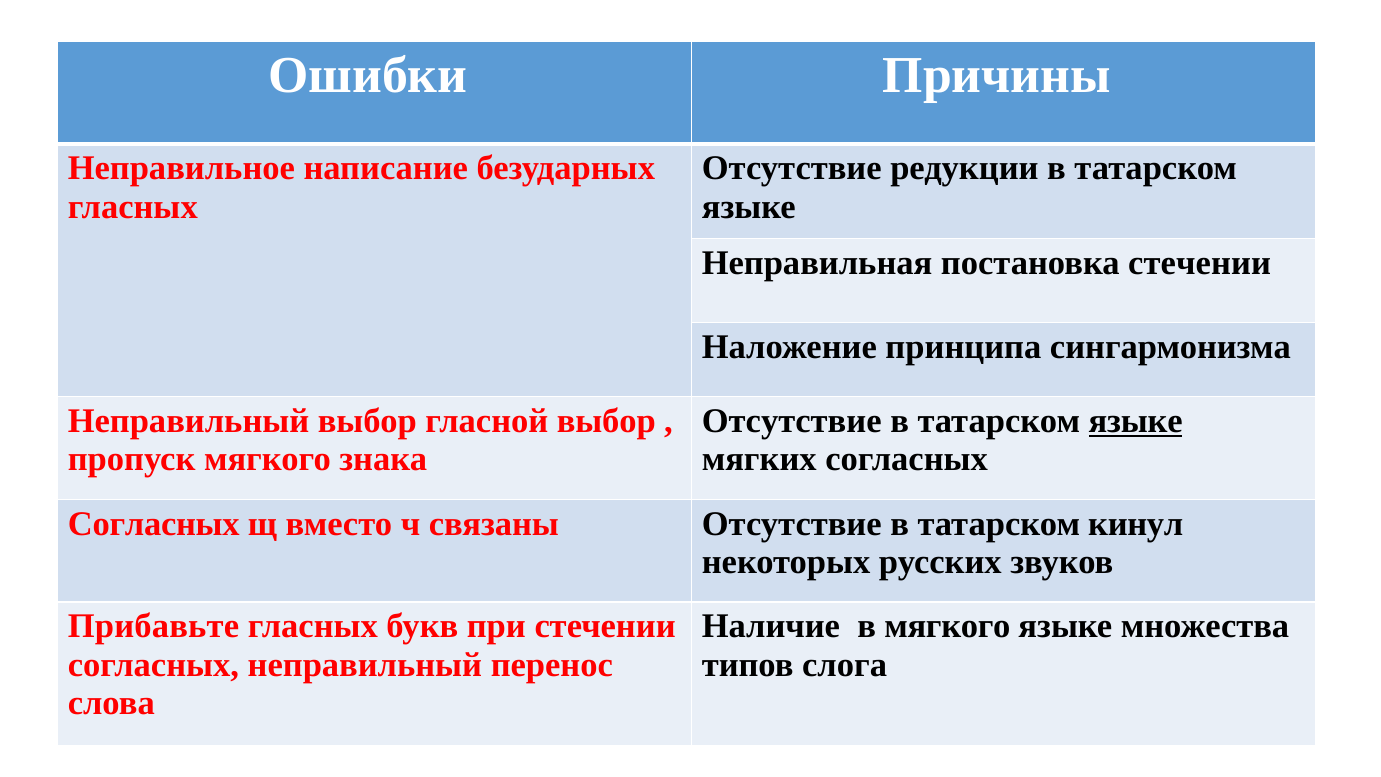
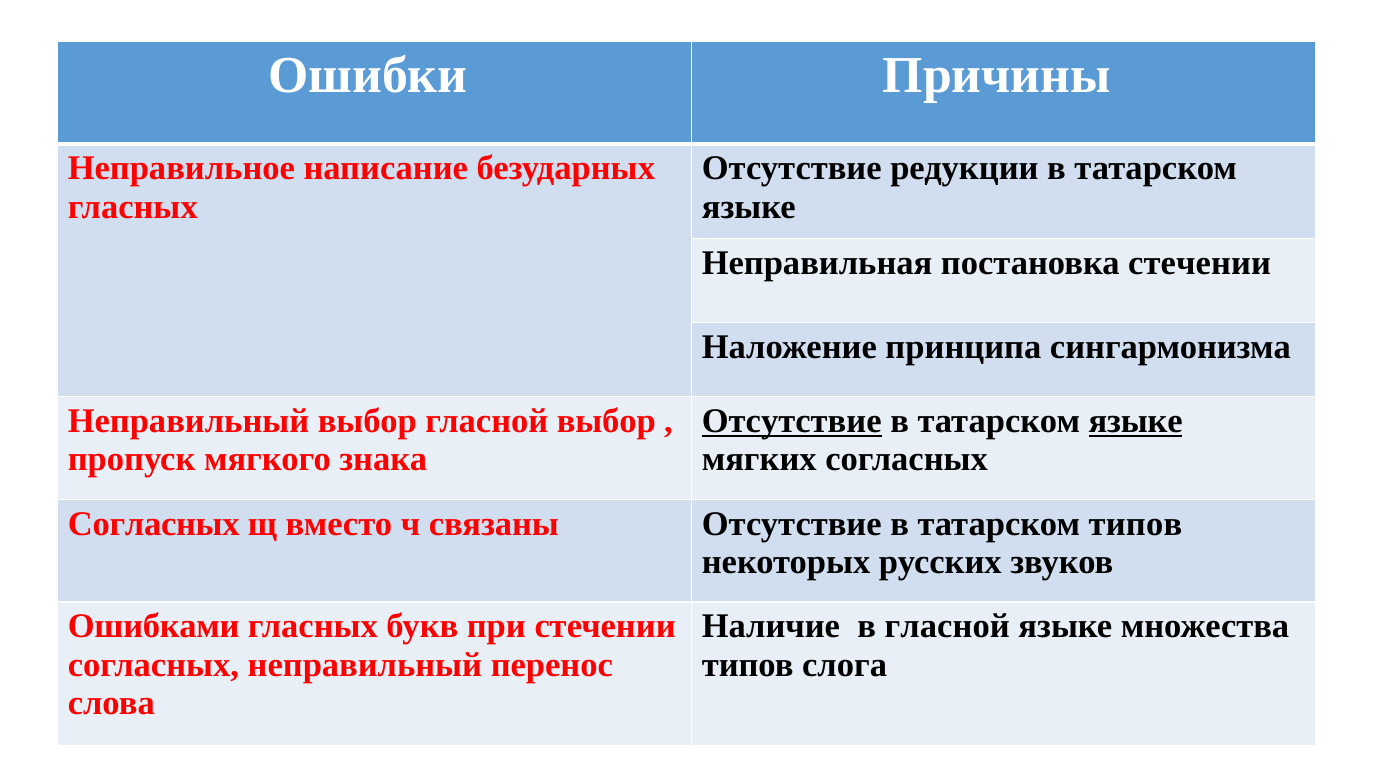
Отсутствие underline: none -> present (792, 421)
татарском кинул: кинул -> типов (1135, 524)
Прибавьте: Прибавьте -> Ошибками (154, 626)
в мягкого: мягкого -> гласной (947, 626)
